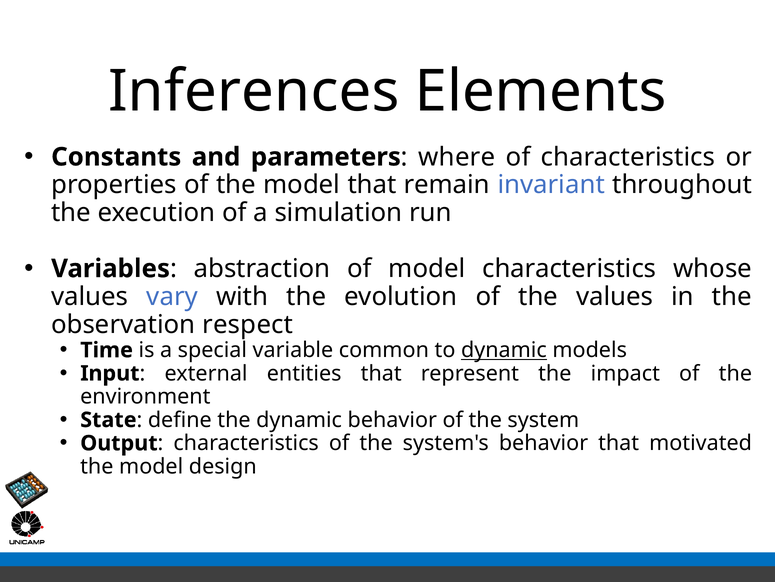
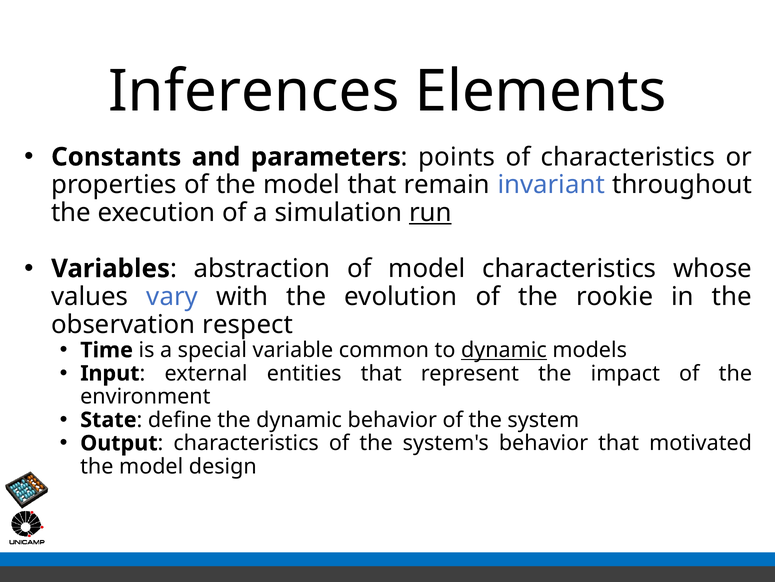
where: where -> points (457, 157)
run underline: none -> present (430, 213)
the values: values -> rookie (615, 296)
